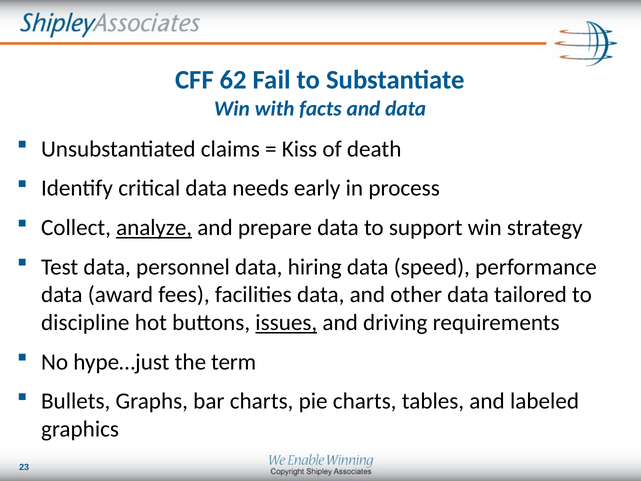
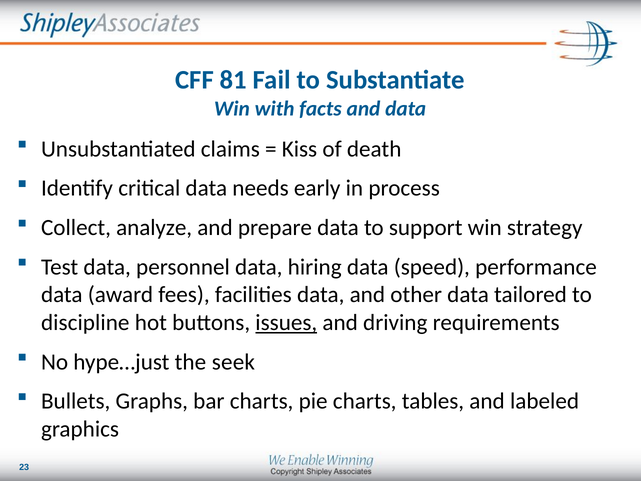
62: 62 -> 81 (233, 80)
analyze underline: present -> none (154, 228)
term: term -> seek (233, 362)
